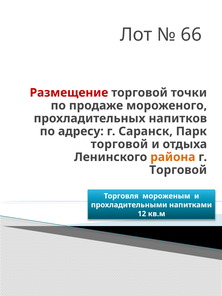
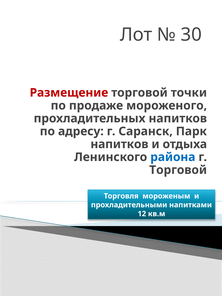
66: 66 -> 30 (191, 35)
торговой: торговой -> напитков (119, 144)
района colour: orange -> blue (173, 157)
